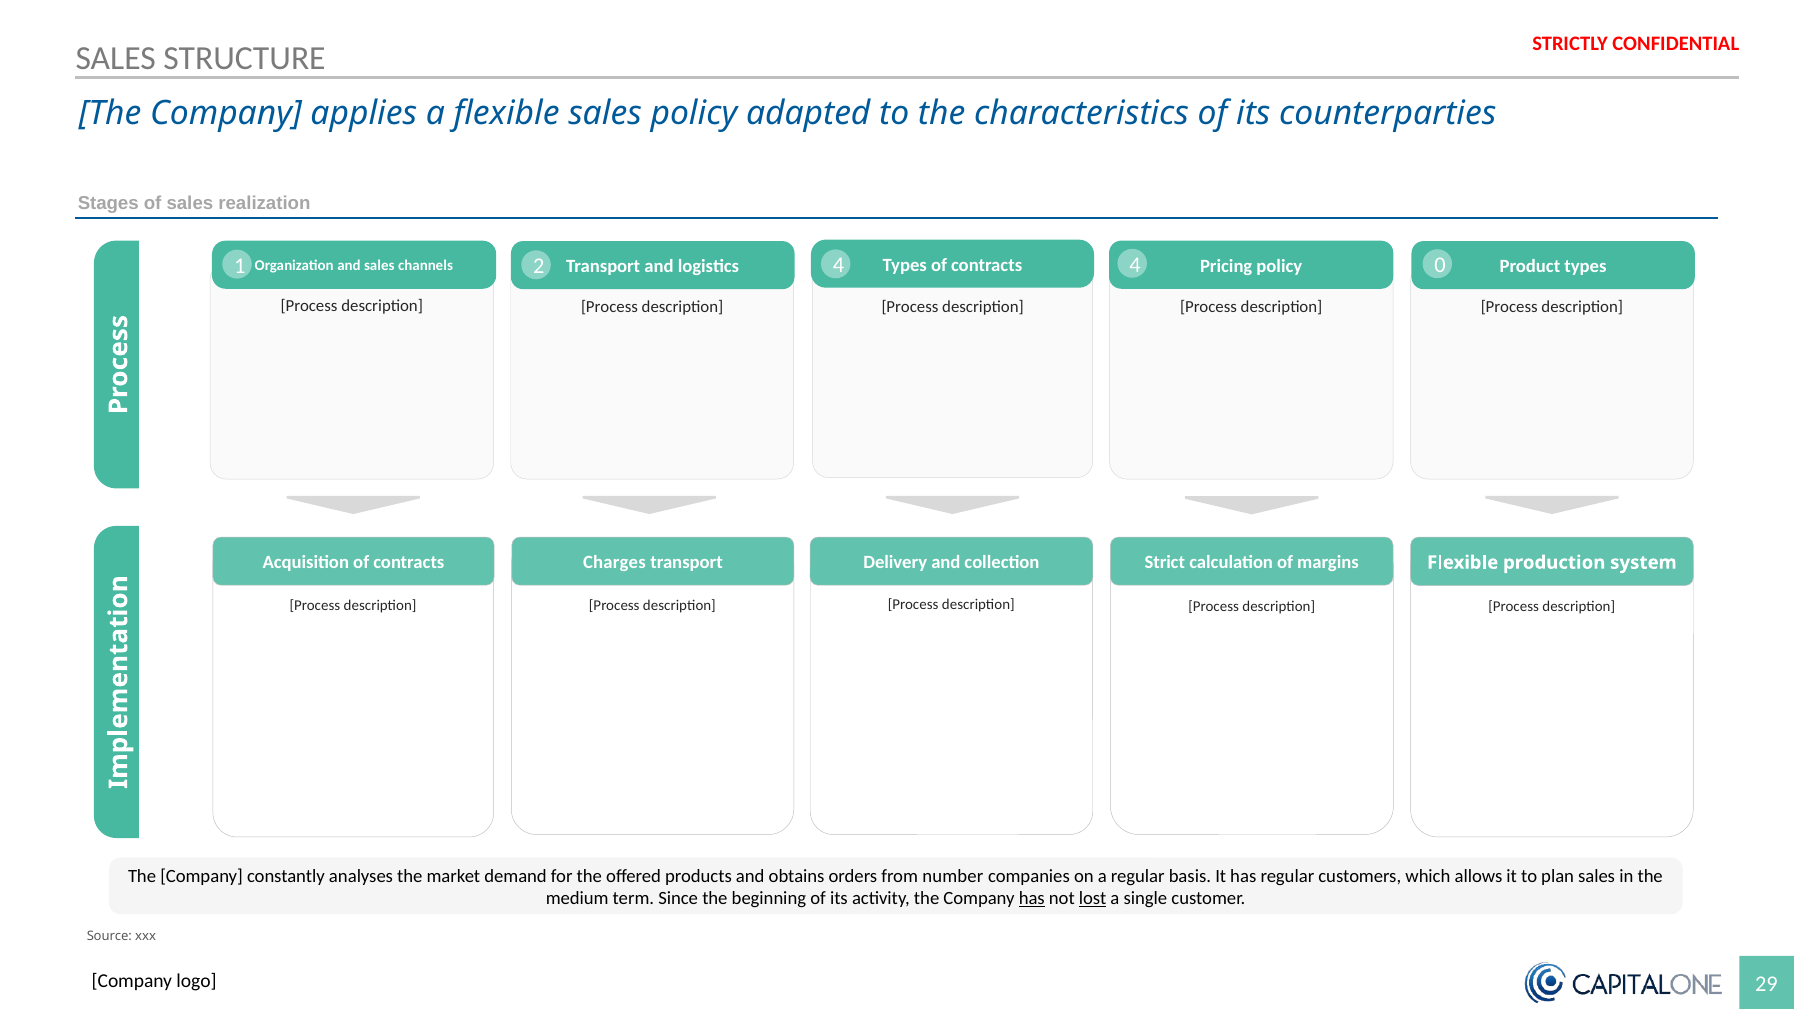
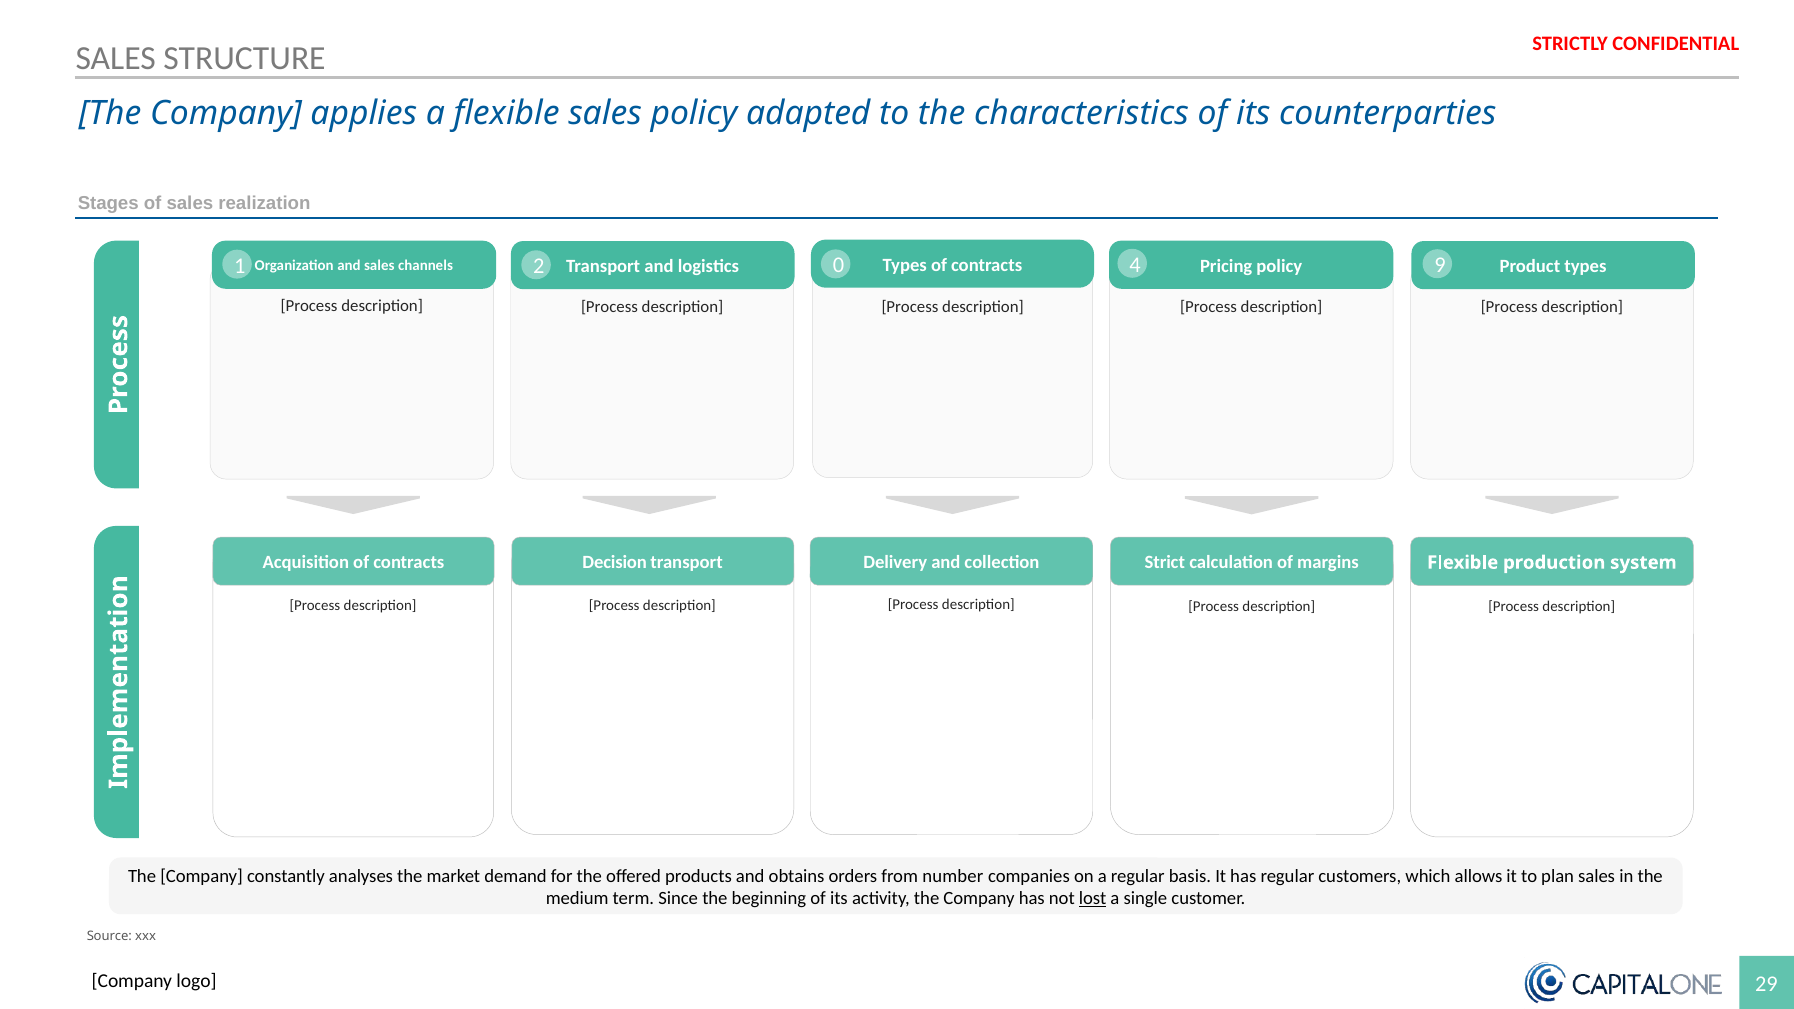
2 4: 4 -> 0 (838, 265)
0: 0 -> 9 (1440, 265)
Charges: Charges -> Decision (615, 562)
has underline: present -> none (1032, 898)
